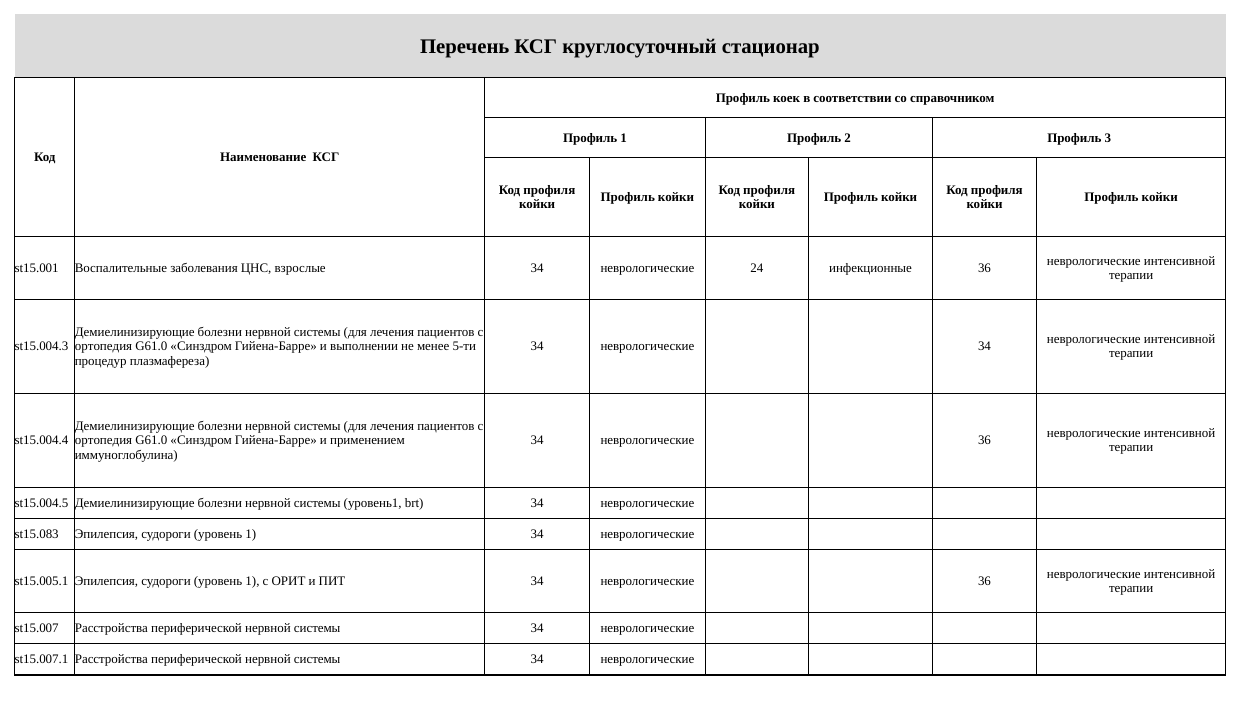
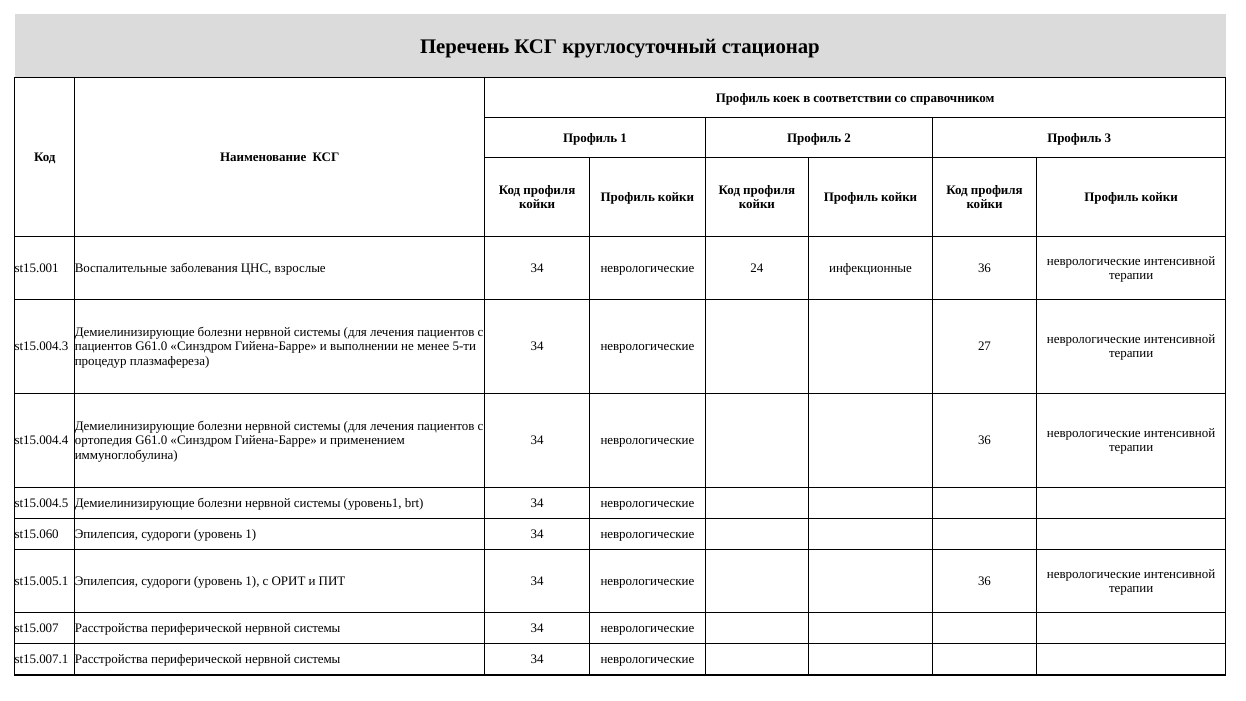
ортопедия: ортопедия -> пациентов (104, 346)
неврологические 34: 34 -> 27 (985, 346)
st15.083: st15.083 -> st15.060 (37, 534)
